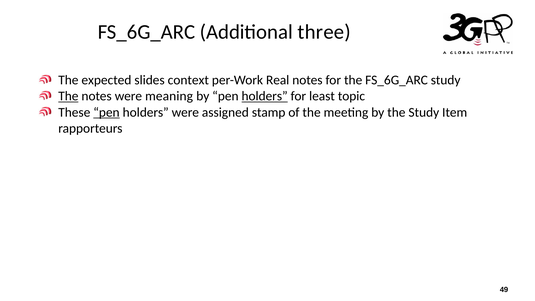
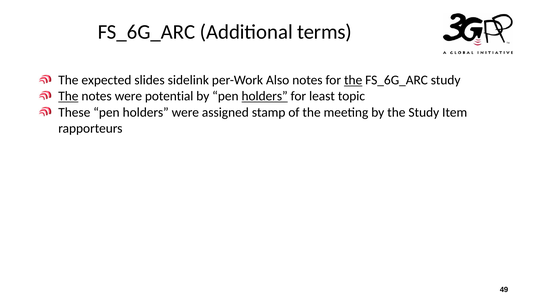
three: three -> terms (324, 32)
context: context -> sidelink (188, 80)
Real: Real -> Also (278, 80)
the underline: none -> present (353, 80)
meaning: meaning -> potential (169, 96)
pen underline: present -> none (106, 112)
